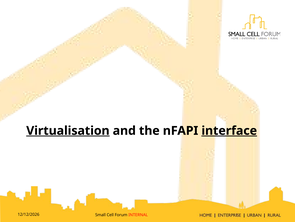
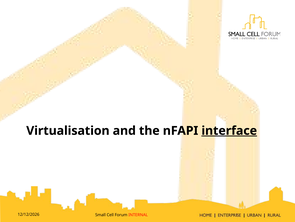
Virtualisation underline: present -> none (68, 130)
